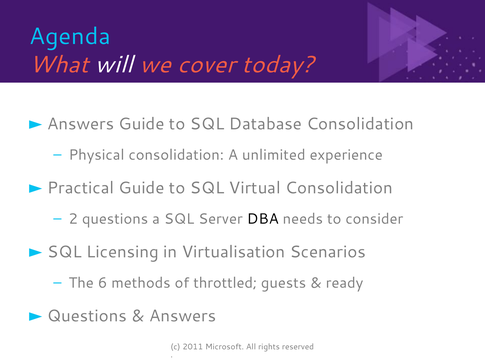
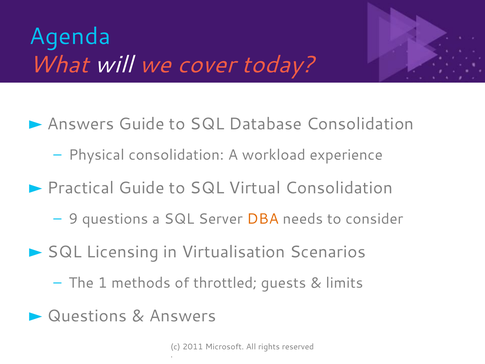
unlimited: unlimited -> workload (274, 155)
2: 2 -> 9 (73, 219)
DBA colour: black -> orange (263, 219)
6: 6 -> 1 (103, 283)
ready: ready -> limits (344, 283)
